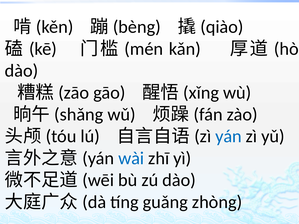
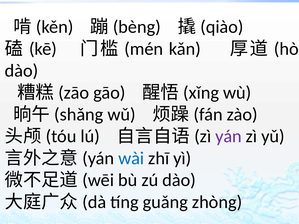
yán colour: blue -> purple (229, 137)
